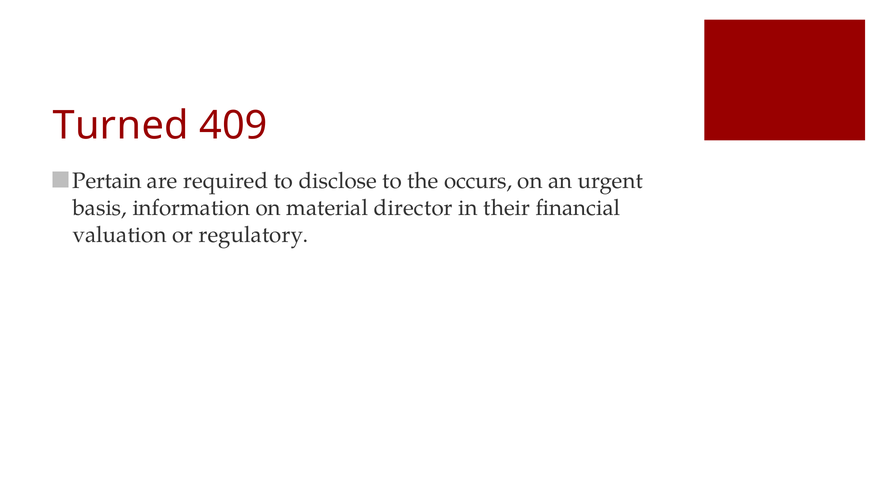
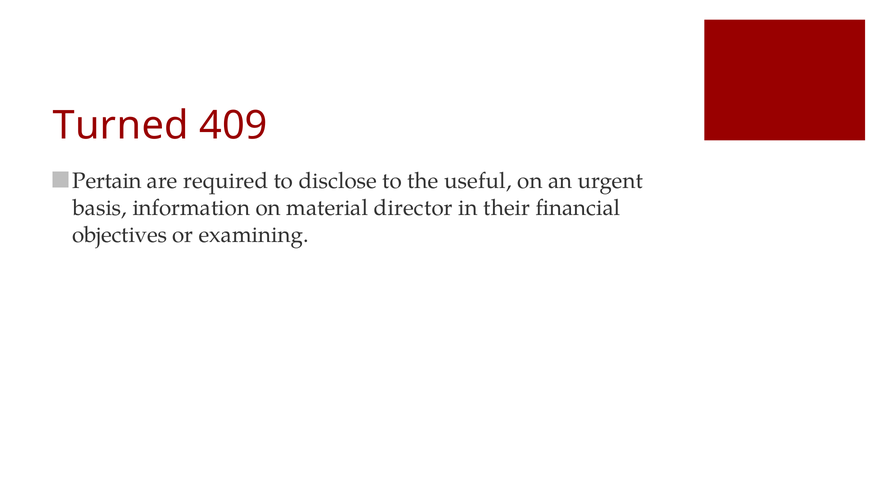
occurs: occurs -> useful (478, 181)
valuation: valuation -> objectives (120, 234)
regulatory: regulatory -> examining (254, 234)
